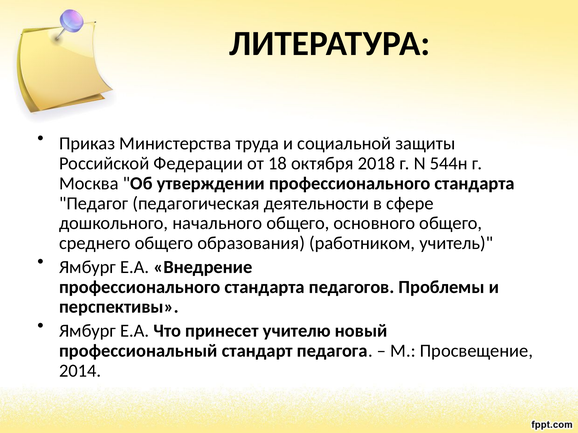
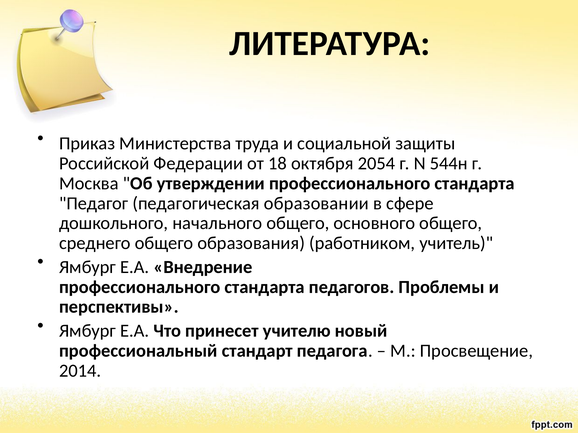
2018: 2018 -> 2054 (376, 164)
деятельности: деятельности -> образовании (316, 203)
